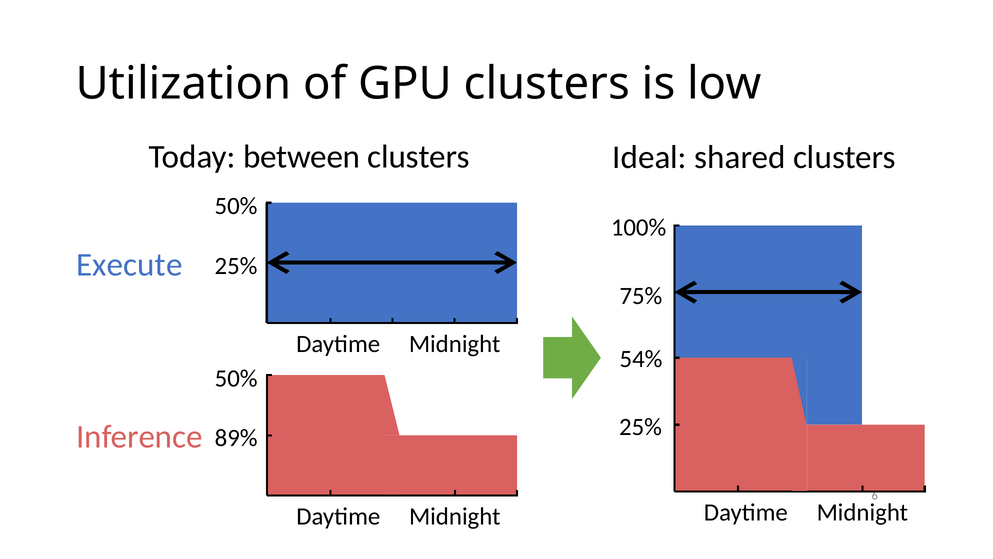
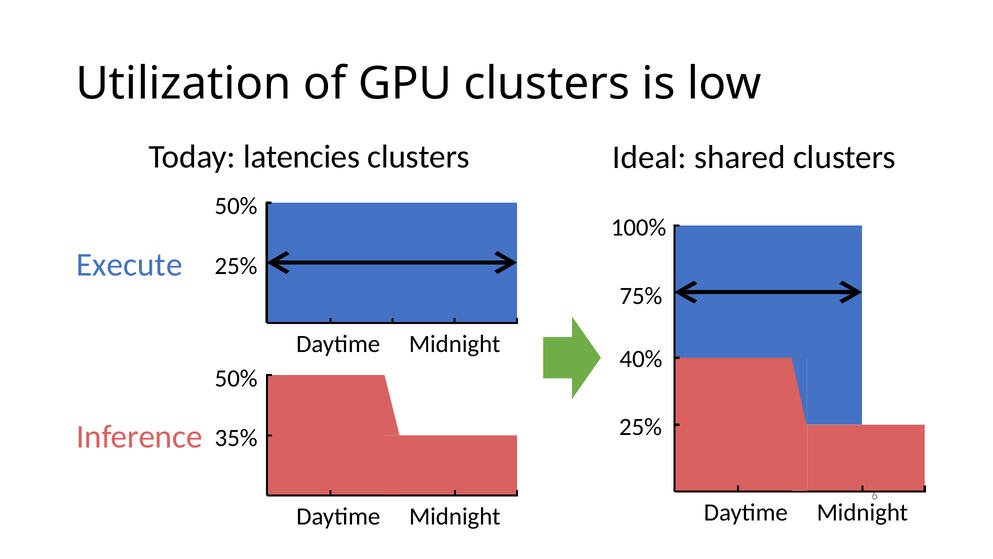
between: between -> latencies (302, 157)
54%: 54% -> 40% (641, 359)
89%: 89% -> 35% (236, 438)
